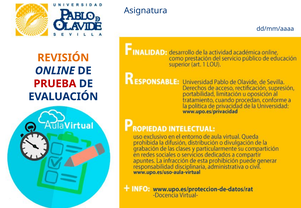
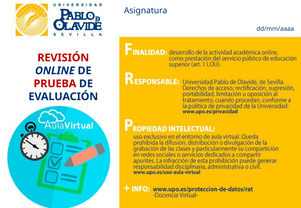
REVISIÓN colour: orange -> red (63, 58)
